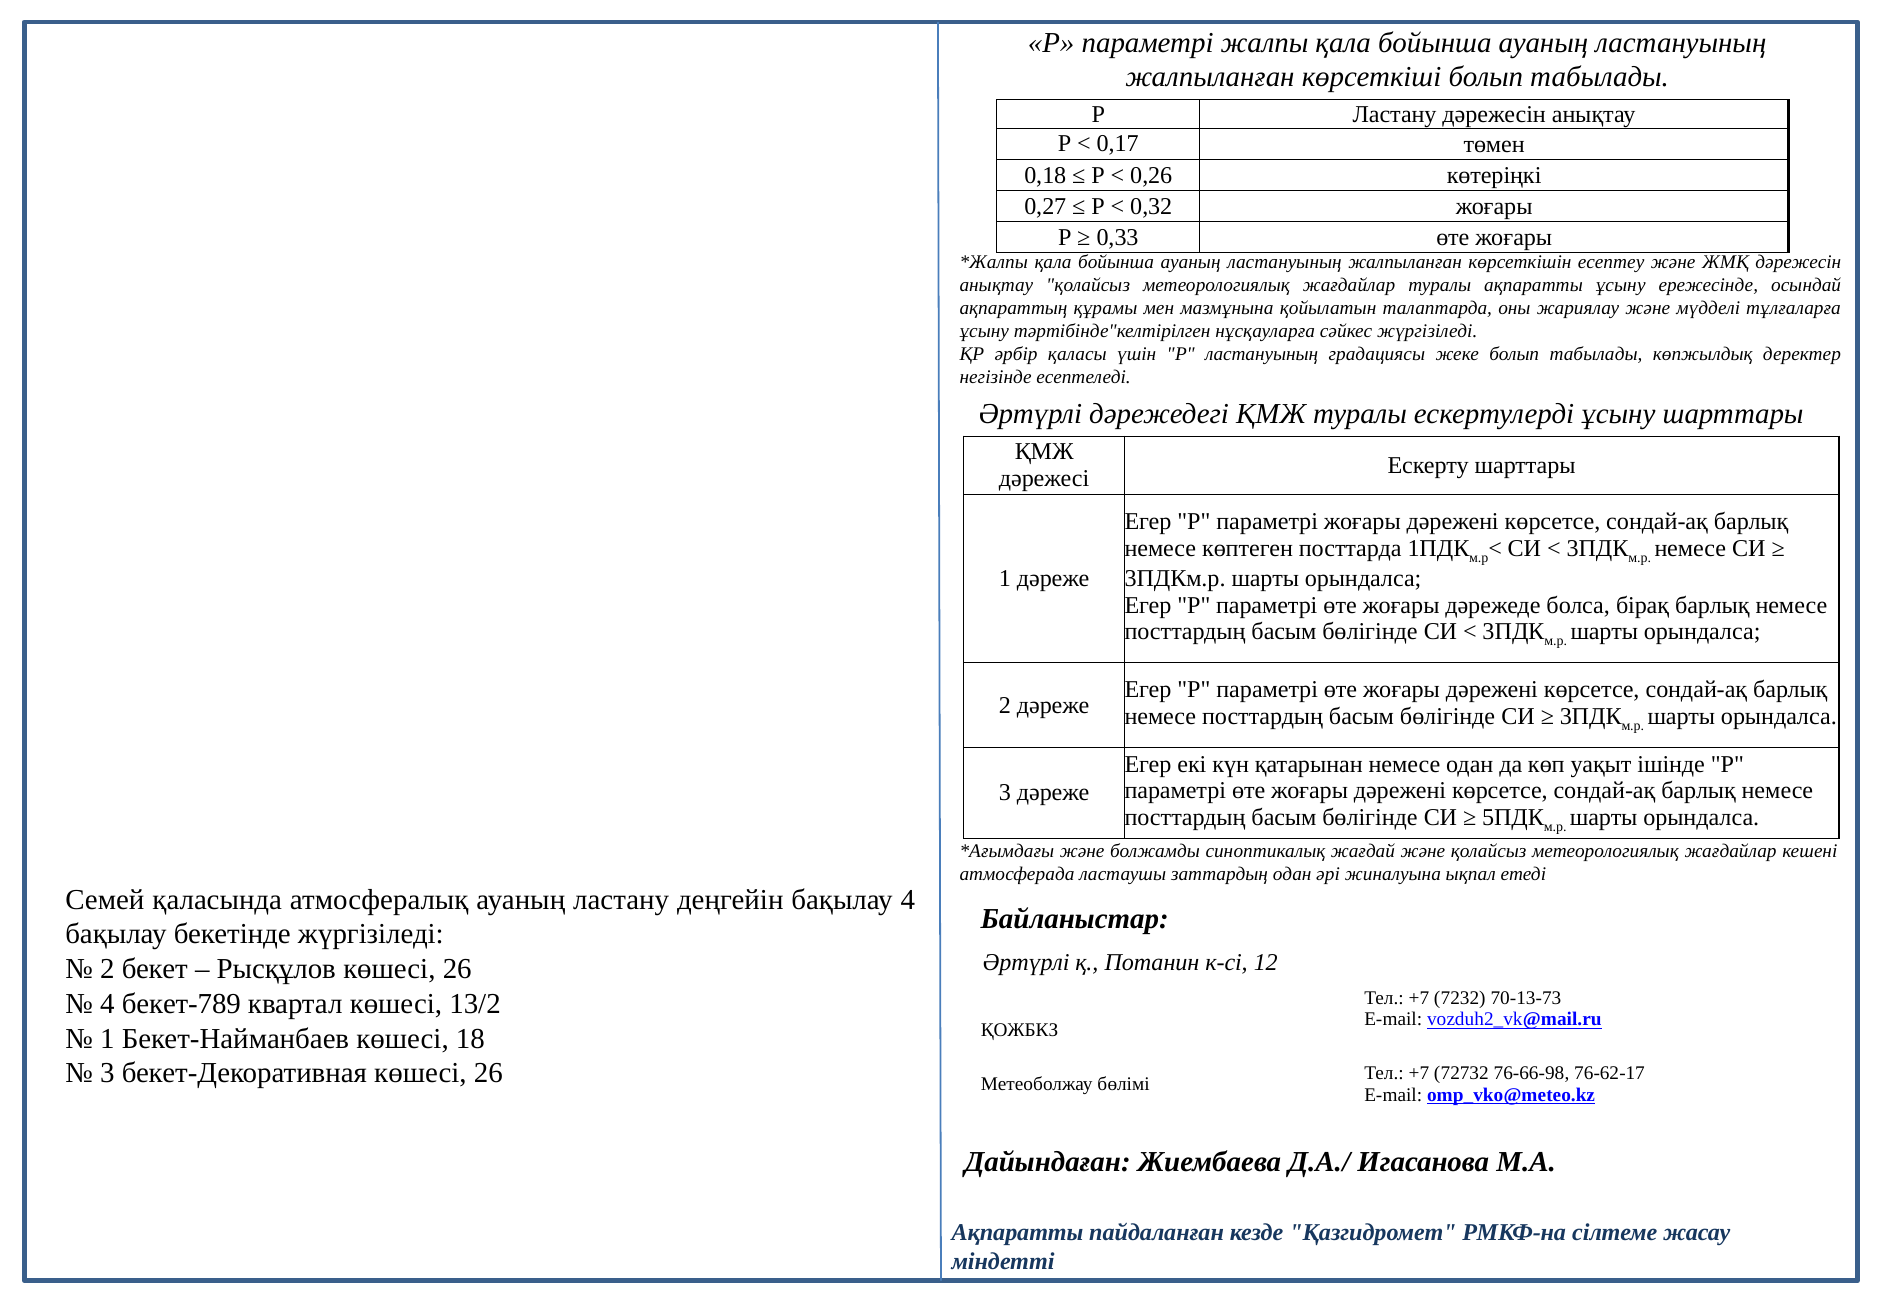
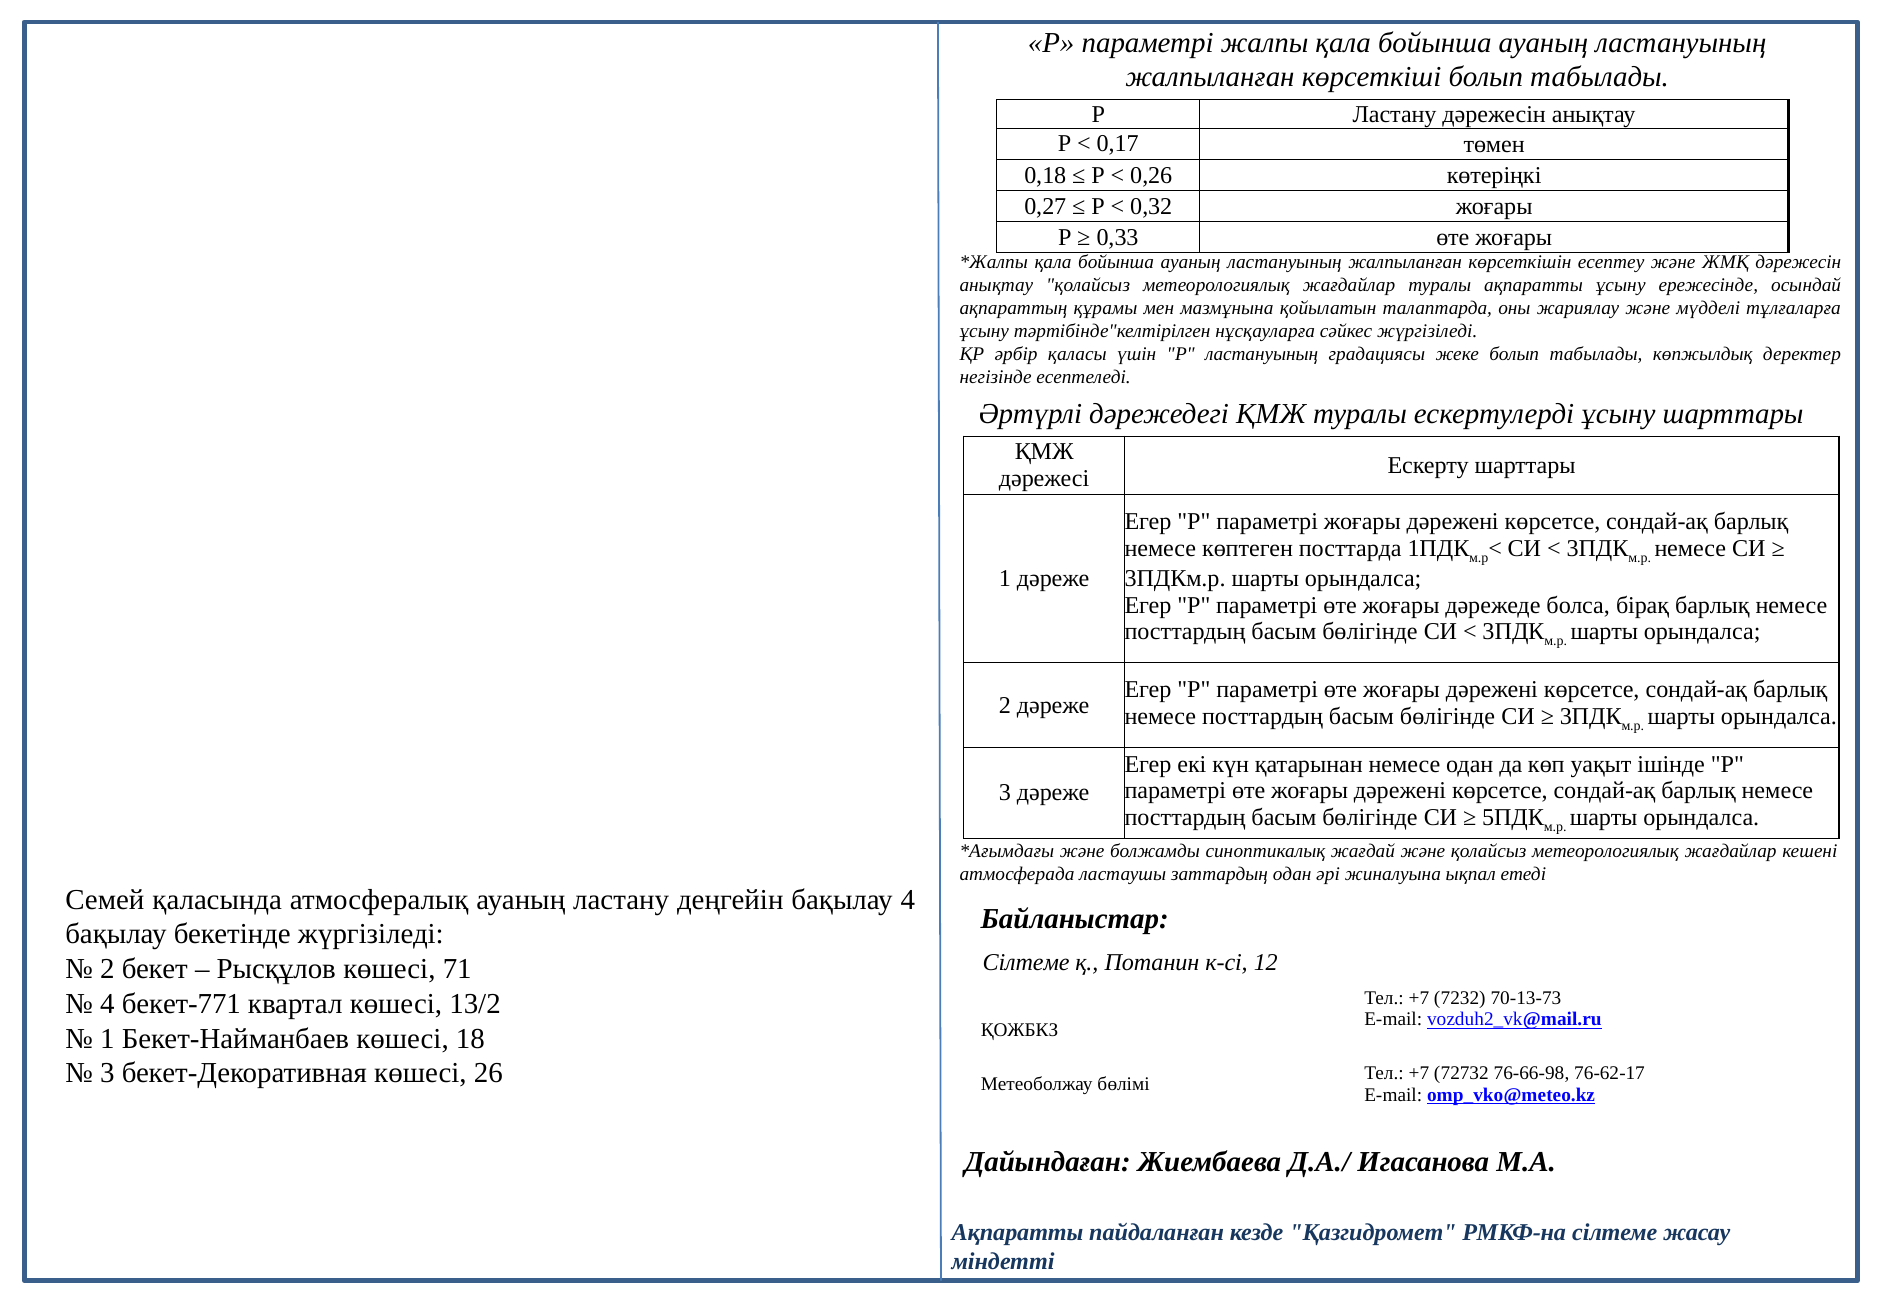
Әртүрлі: Әртүрлі -> Сілтеме (1026, 963)
Рысқұлов көшесі 26: 26 -> 71 (457, 969)
бекет-789: бекет-789 -> бекет-771 (181, 1004)
